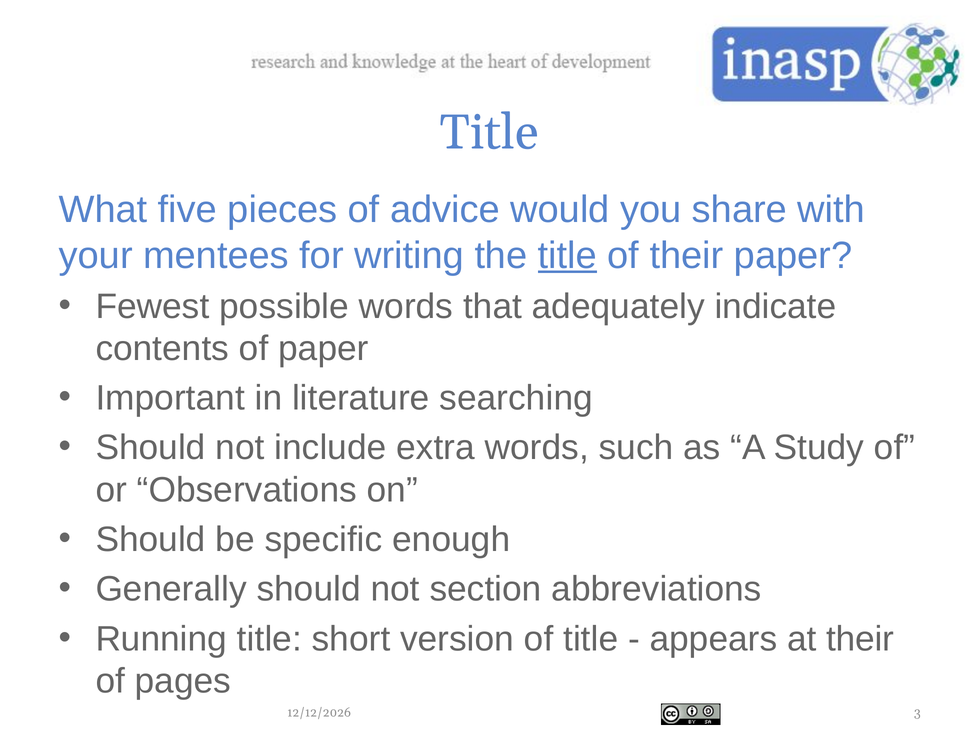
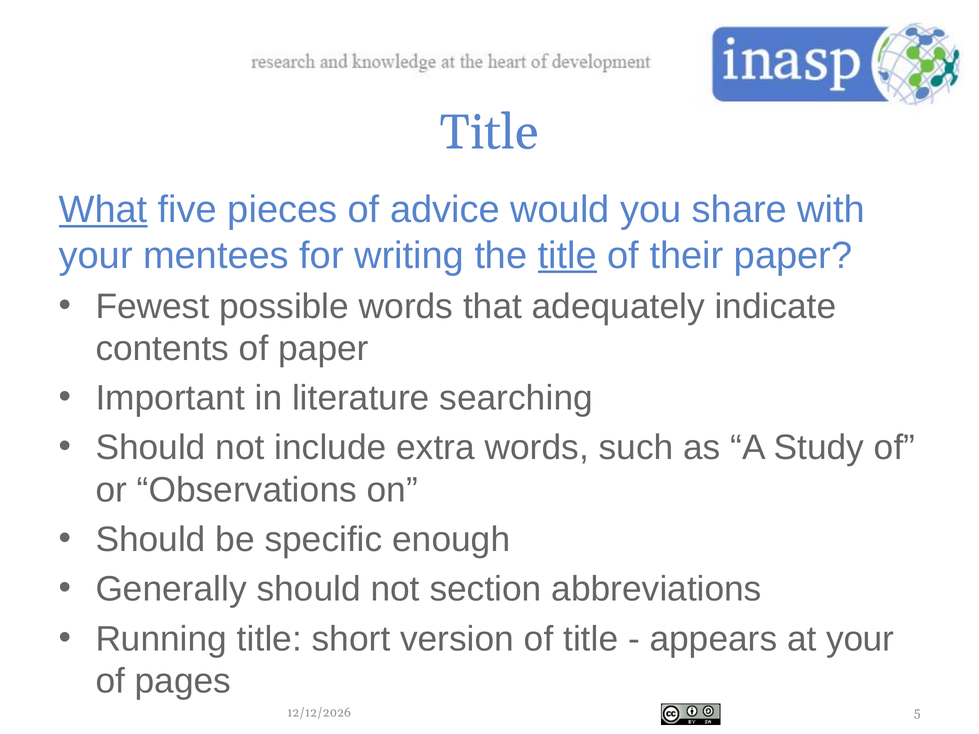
What underline: none -> present (103, 210)
at their: their -> your (860, 639)
3: 3 -> 5 (917, 713)
